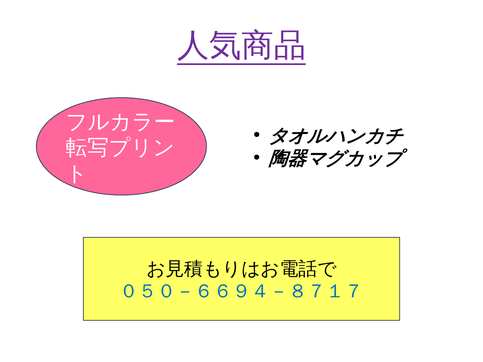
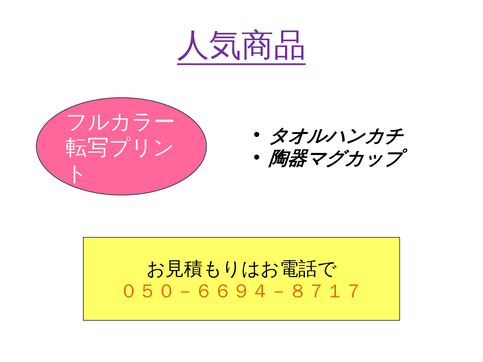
０５０－６６９４－８７１７ colour: blue -> orange (241, 292)
